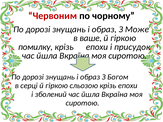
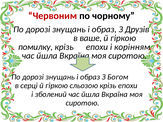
Може: Може -> Друзів (137, 29)
присудок: присудок -> корінням (132, 47)
